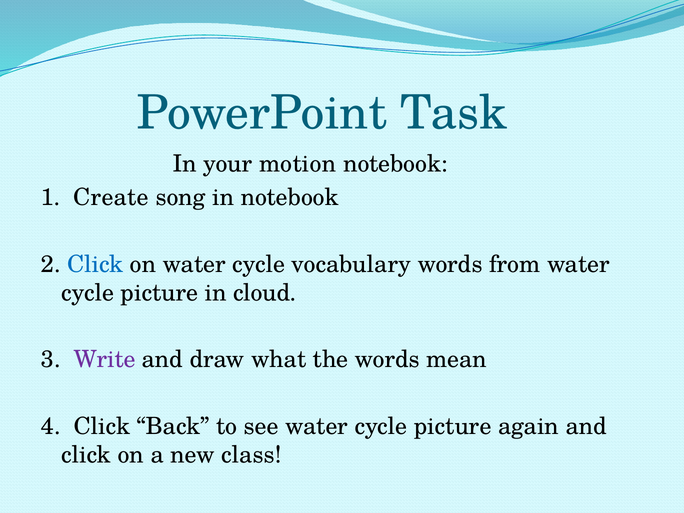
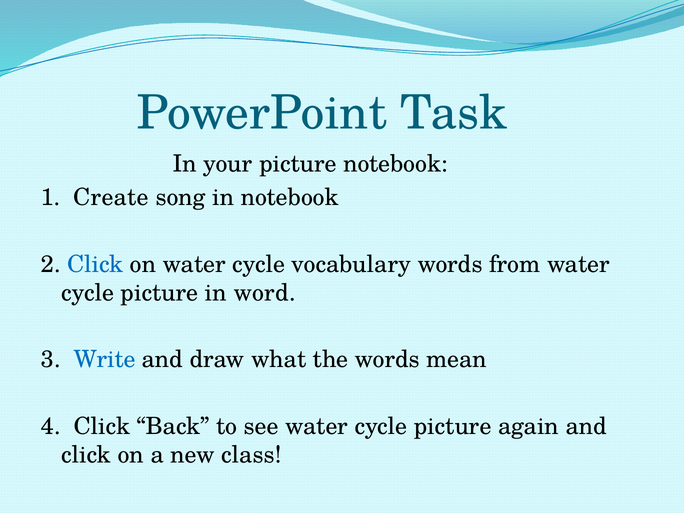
your motion: motion -> picture (298, 164)
cloud: cloud -> word (265, 293)
Write colour: purple -> blue (105, 360)
